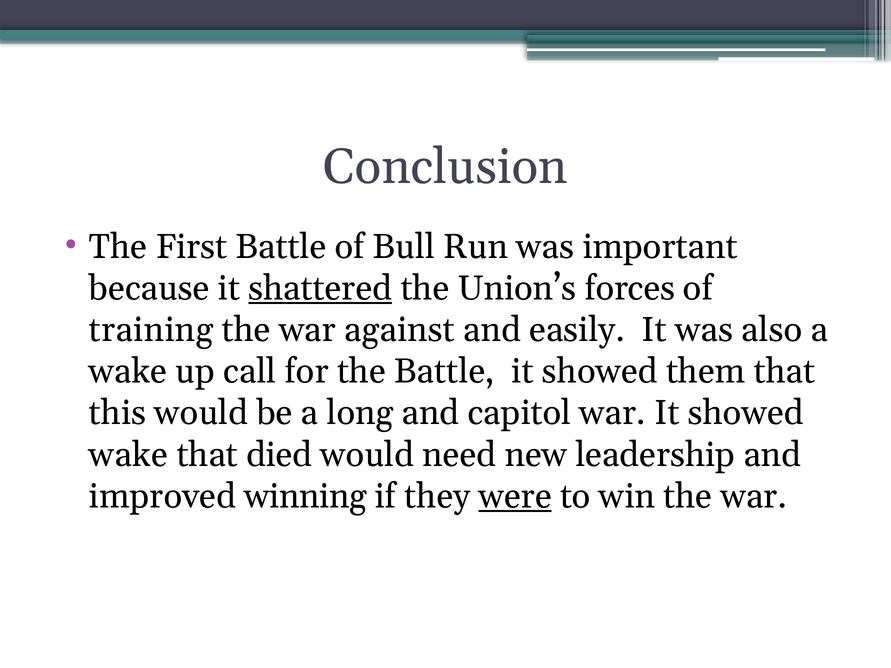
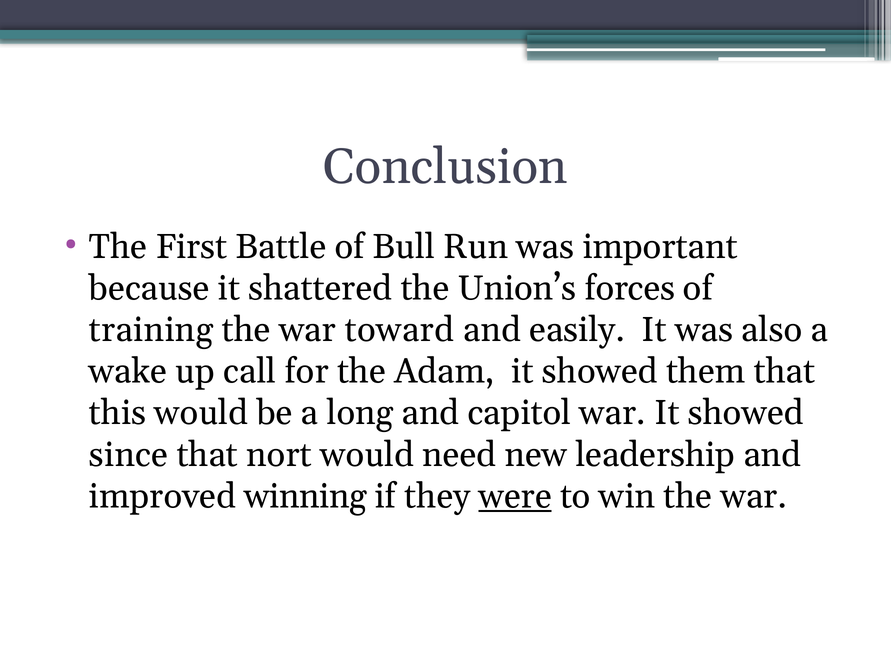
shattered underline: present -> none (320, 288)
against: against -> toward (399, 330)
the Battle: Battle -> Adam (444, 372)
wake: wake -> since (128, 455)
died: died -> nort (279, 455)
